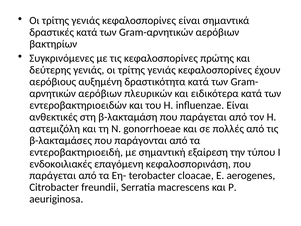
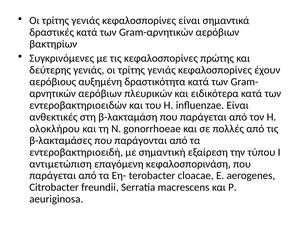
αστεμιζόλη: αστεμιζόλη -> ολοκλήρου (55, 129)
ενδοκοιλιακές: ενδοκοιλιακές -> αντιμετώπιση (61, 164)
